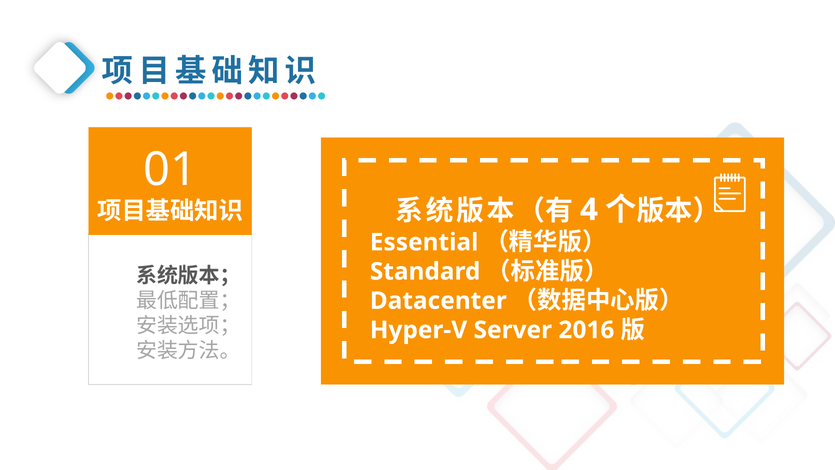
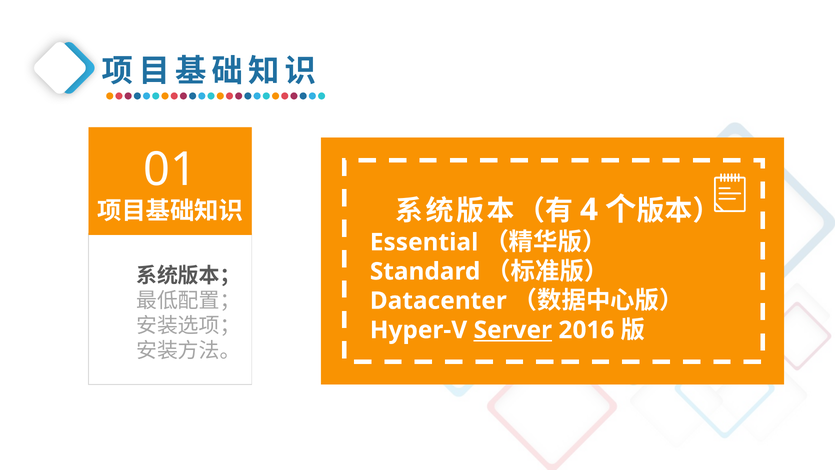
Server underline: none -> present (513, 330)
